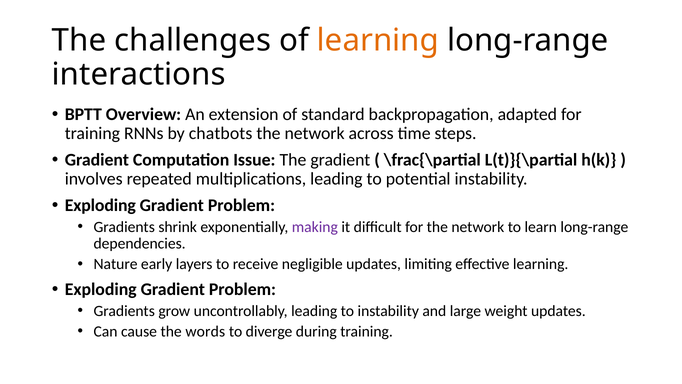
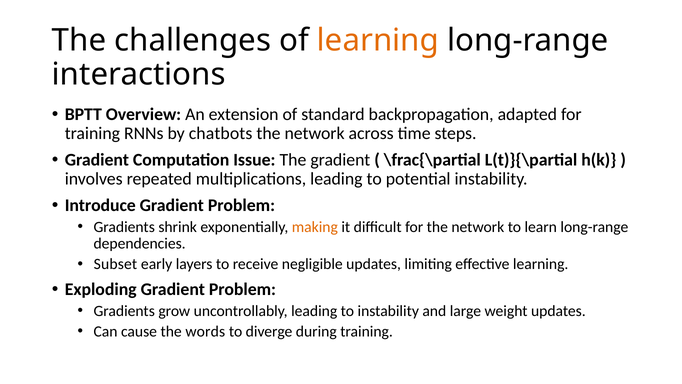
Exploding: Exploding -> Introduce (100, 205)
making colour: purple -> orange (315, 227)
Nature: Nature -> Subset (115, 264)
